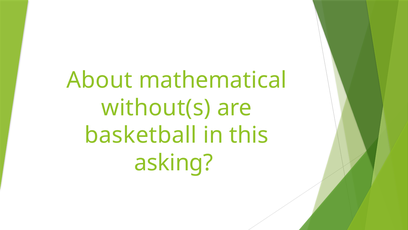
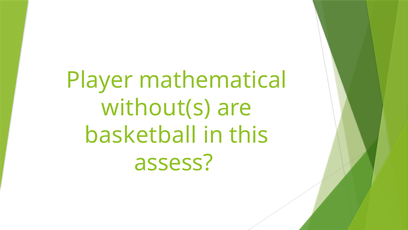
About: About -> Player (100, 80)
asking: asking -> assess (174, 163)
